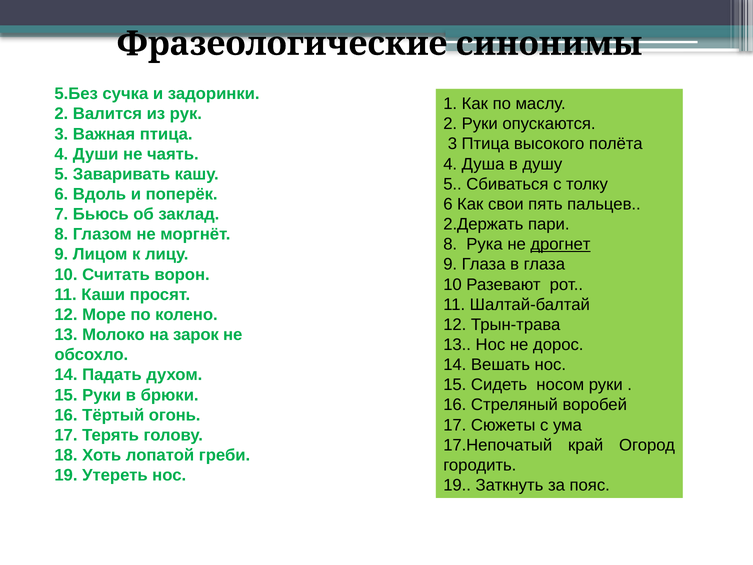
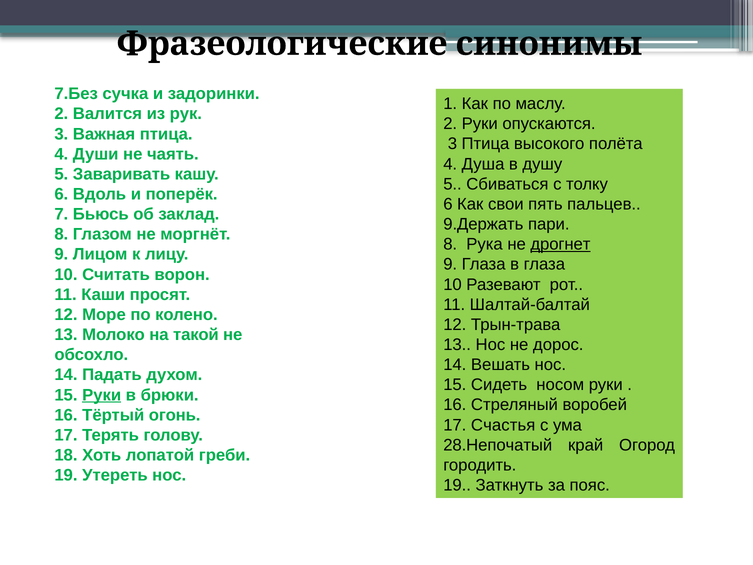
5.Без: 5.Без -> 7.Без (76, 94)
2.Держать: 2.Держать -> 9.Держать (483, 224)
зарок: зарок -> такой (196, 335)
Руки underline: none -> present (102, 395)
Сюжеты: Сюжеты -> Счастья (503, 425)
17.Непочатый: 17.Непочатый -> 28.Непочатый (498, 445)
